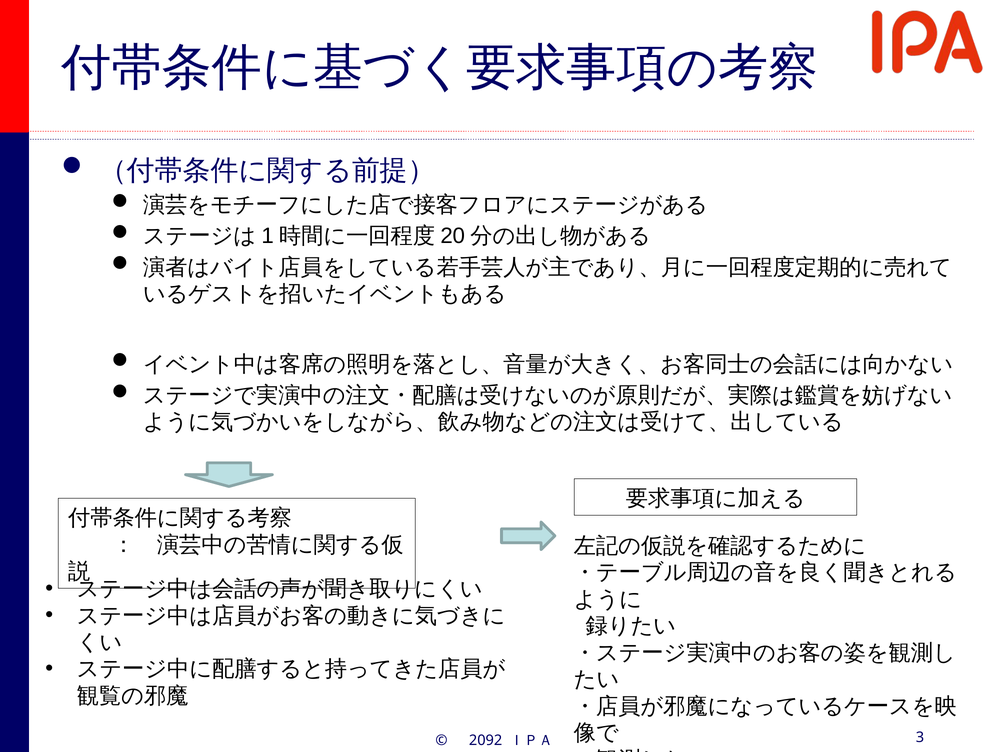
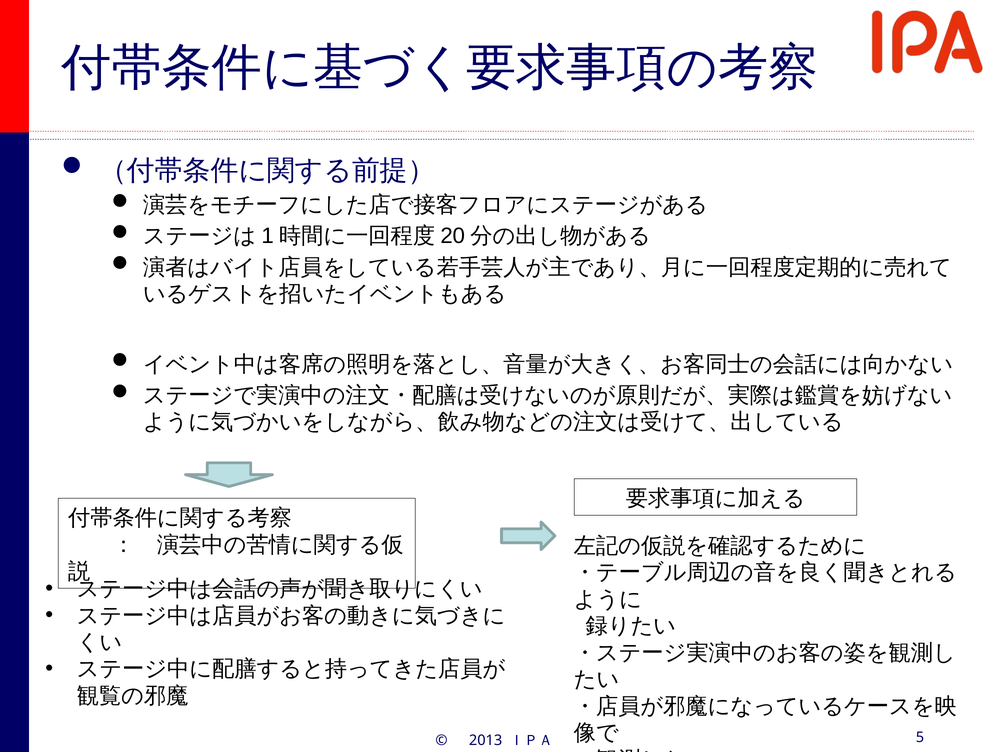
2092: 2092 -> 2013 (486, 741)
3: 3 -> 5 (920, 738)
